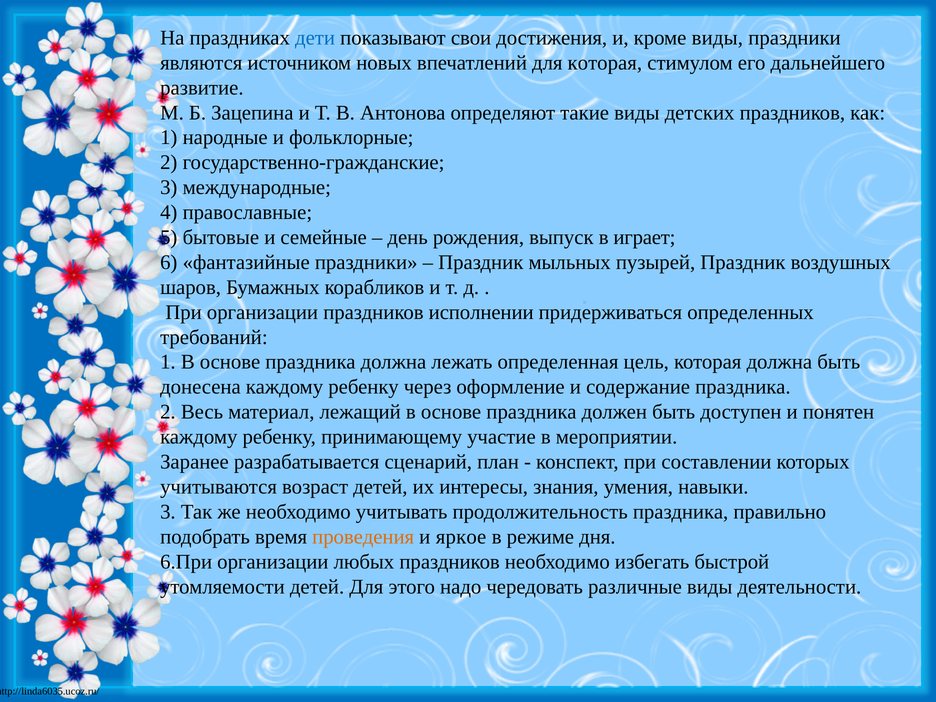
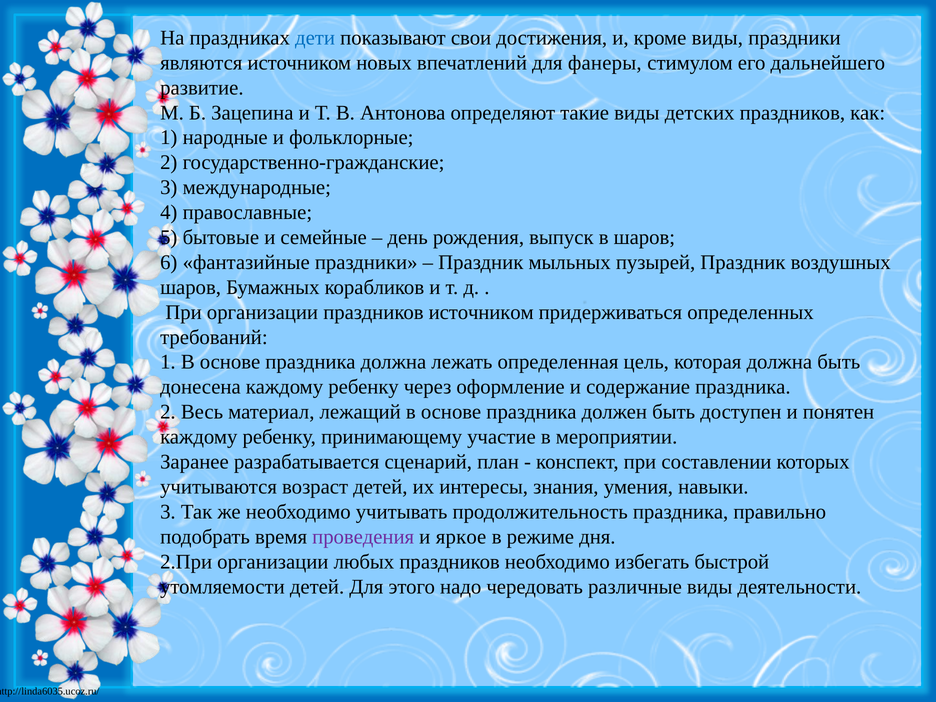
для которая: которая -> фанеры (605, 63)
в играет: играет -> шаров (644, 237)
праздников исполнении: исполнении -> источником (481, 312)
проведения colour: orange -> purple (363, 537)
6.При: 6.При -> 2.При (186, 562)
